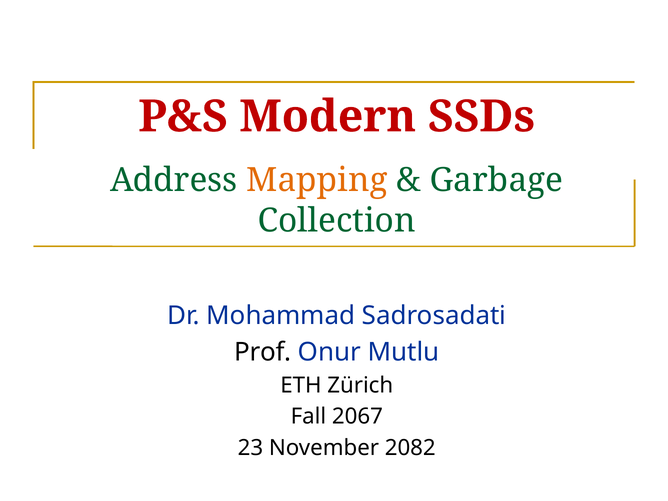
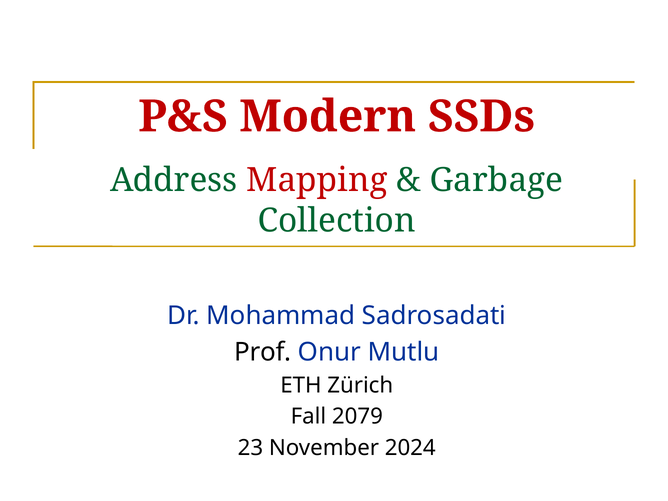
Mapping colour: orange -> red (317, 180)
2067: 2067 -> 2079 (357, 416)
2082: 2082 -> 2024 (410, 448)
